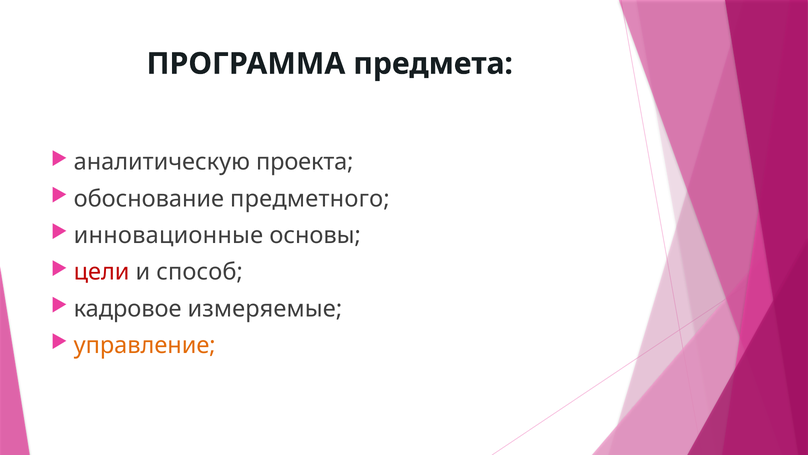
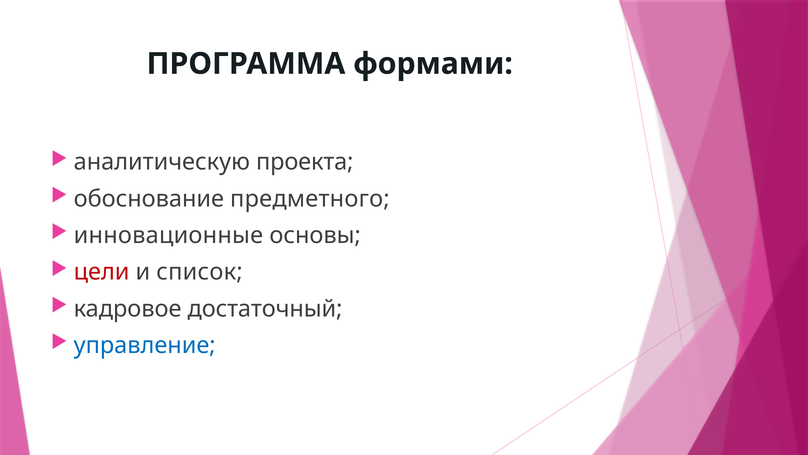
предмета: предмета -> формами (433, 64)
способ: способ -> список (200, 272)
измеряемые: измеряемые -> достаточный (265, 309)
управление colour: orange -> blue (145, 345)
